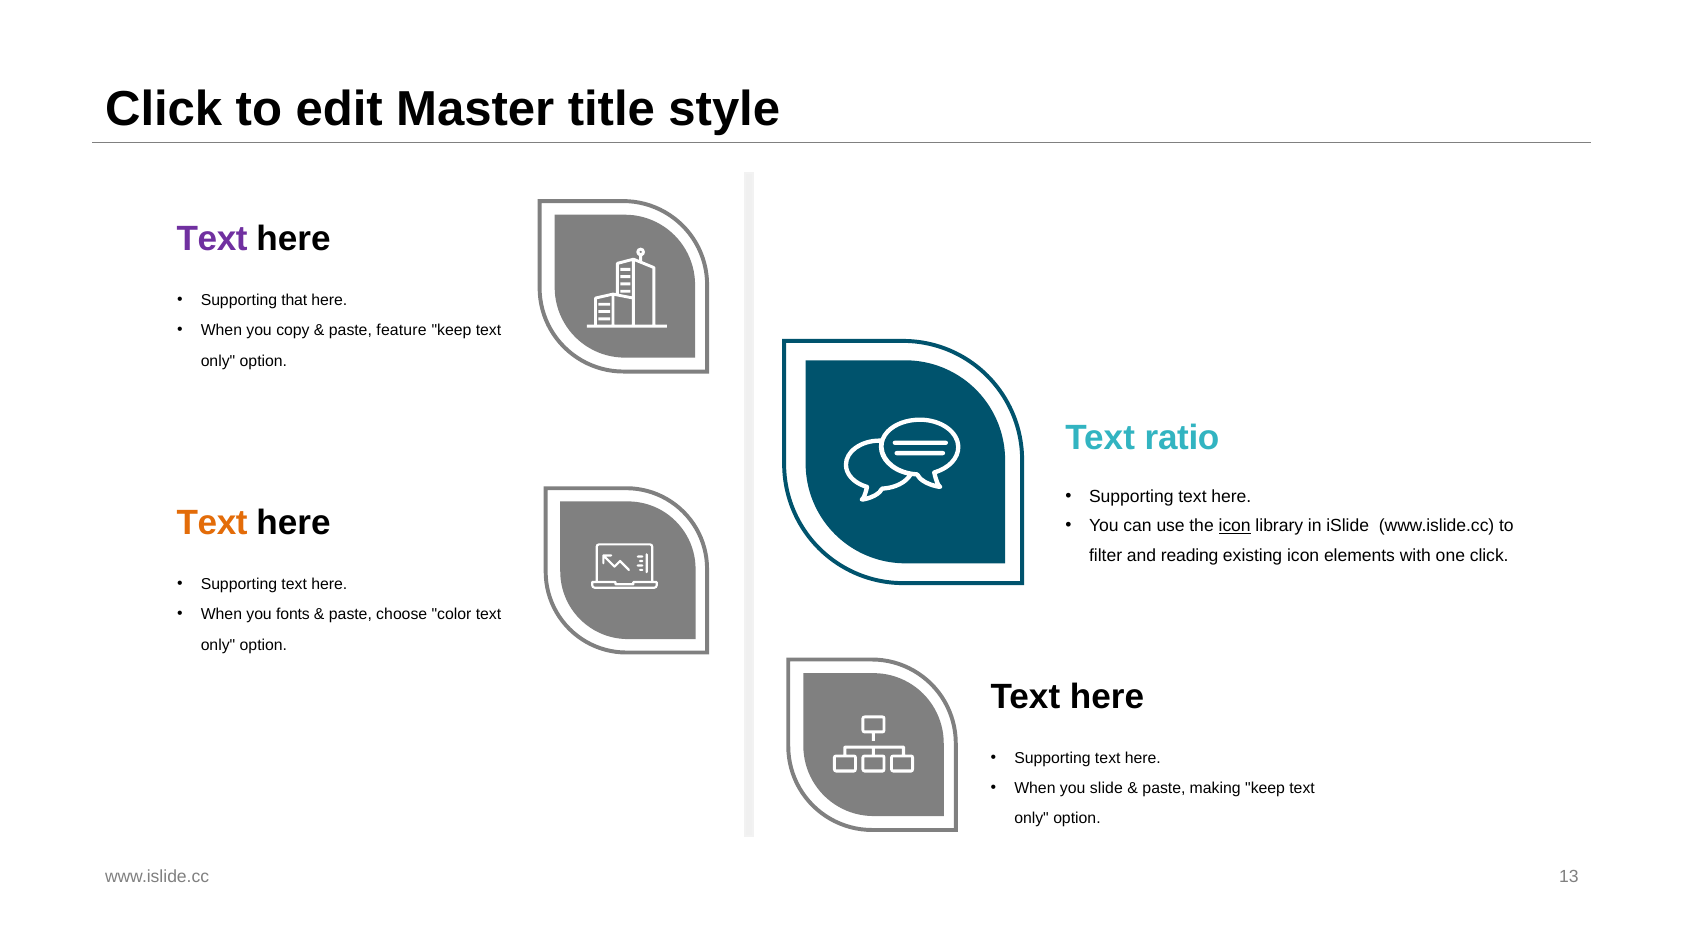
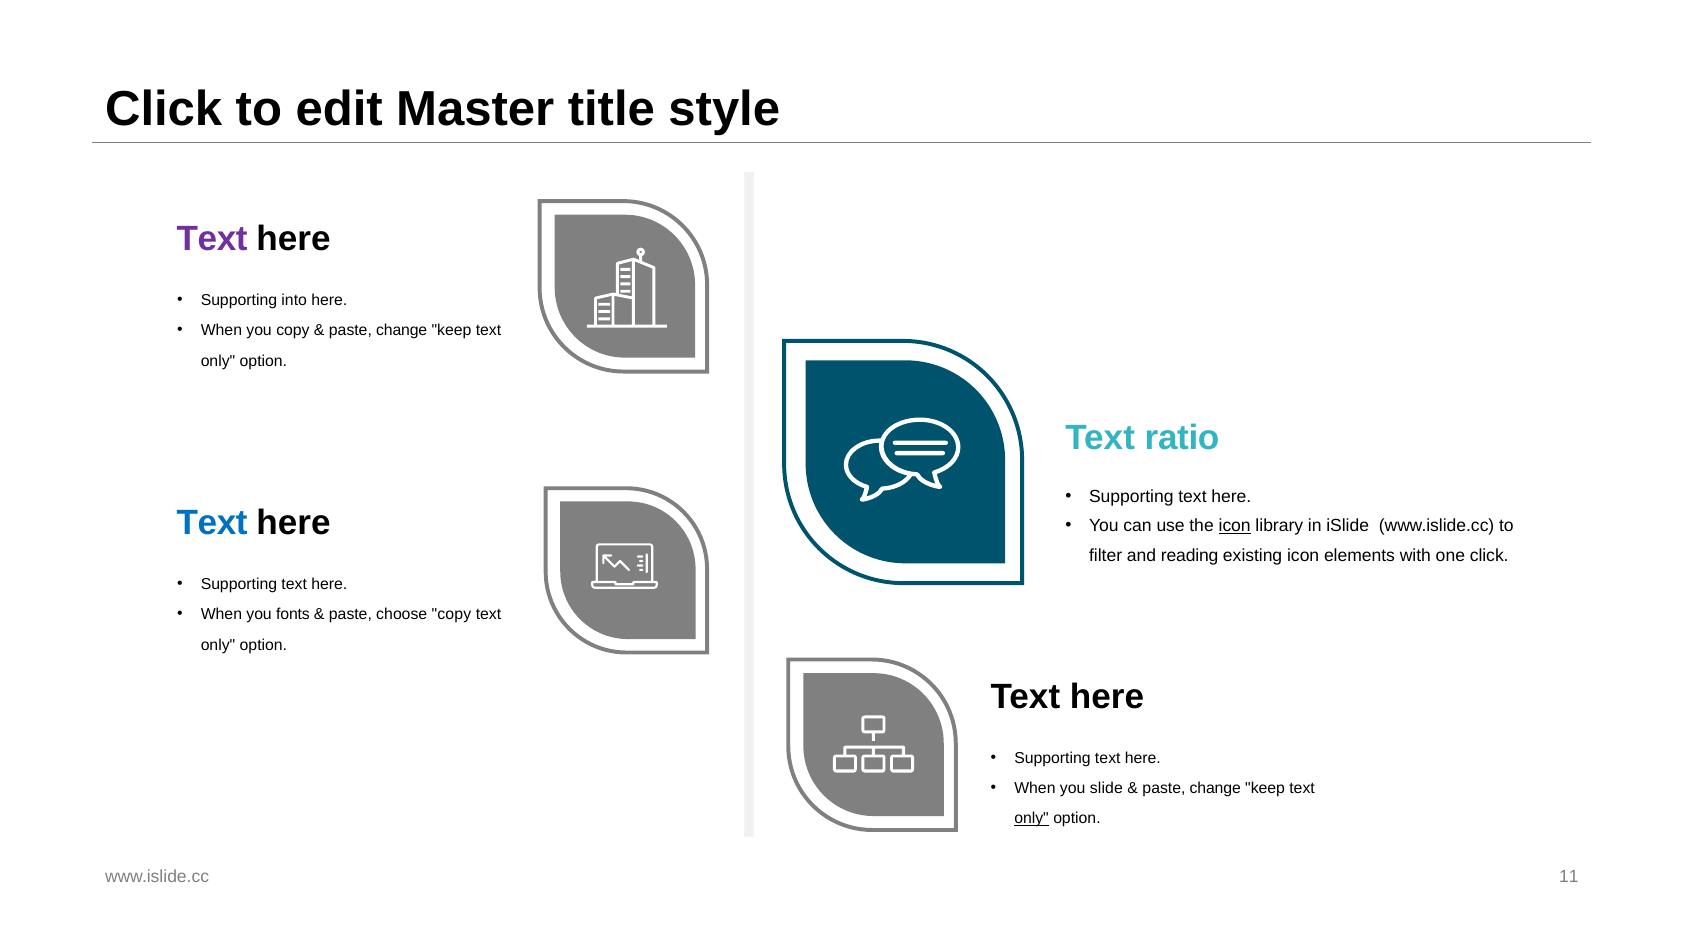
that: that -> into (294, 300)
feature: feature -> change (402, 331)
Text colour: orange -> blue (212, 523)
choose color: color -> copy (451, 615)
making: making -> change (1215, 789)
only underline: none -> present (1032, 819)
13: 13 -> 11 (1569, 877)
